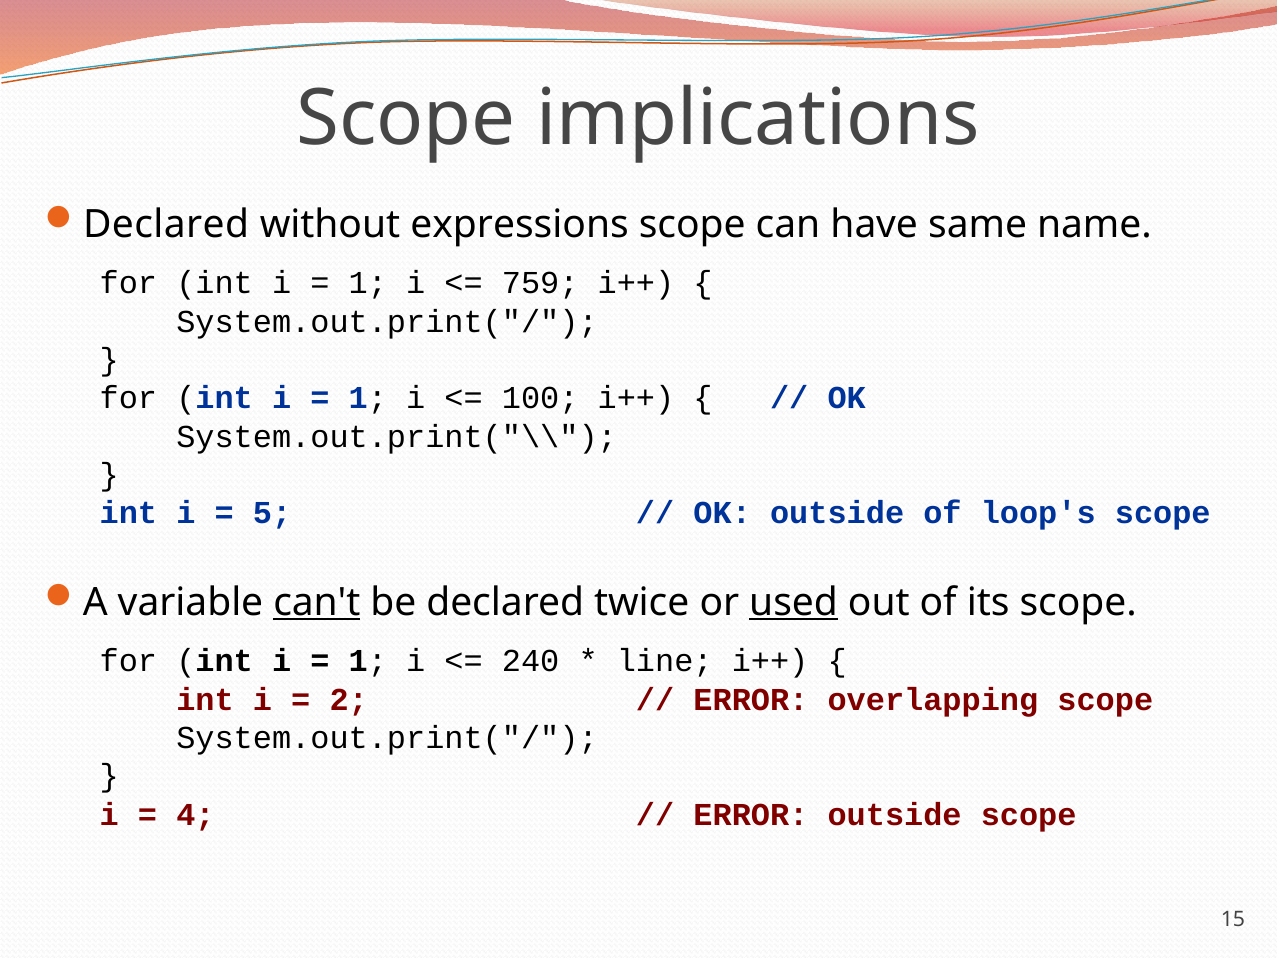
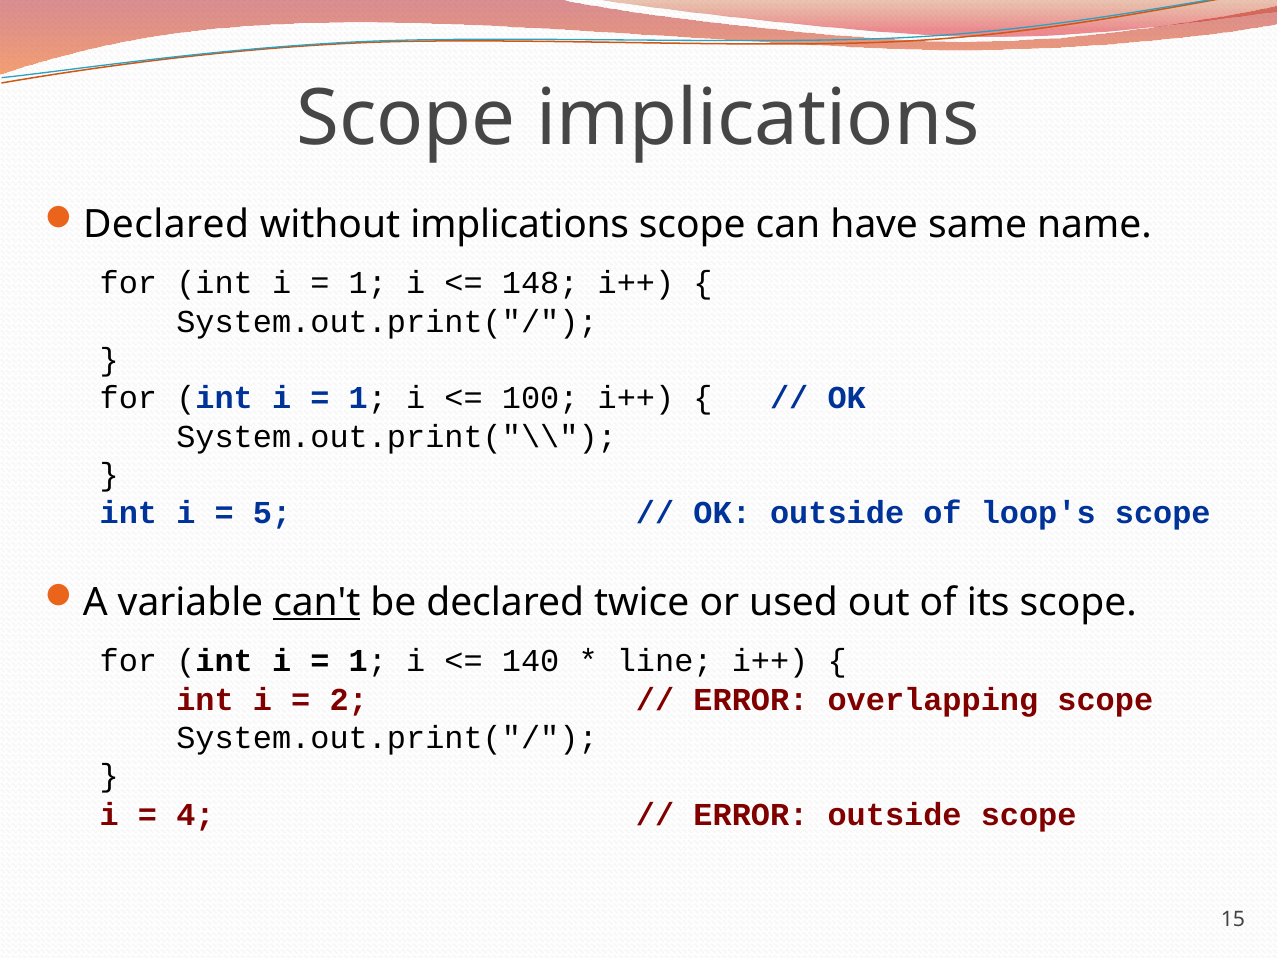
without expressions: expressions -> implications (520, 224)
759: 759 -> 148 (540, 283)
used underline: present -> none (794, 602)
240: 240 -> 140 (531, 661)
